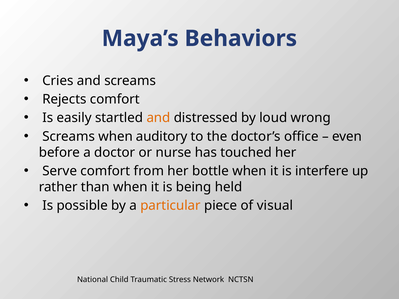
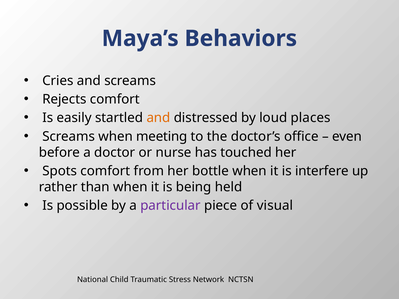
wrong: wrong -> places (311, 118)
auditory: auditory -> meeting (162, 137)
Serve: Serve -> Spots (60, 171)
particular colour: orange -> purple (170, 206)
